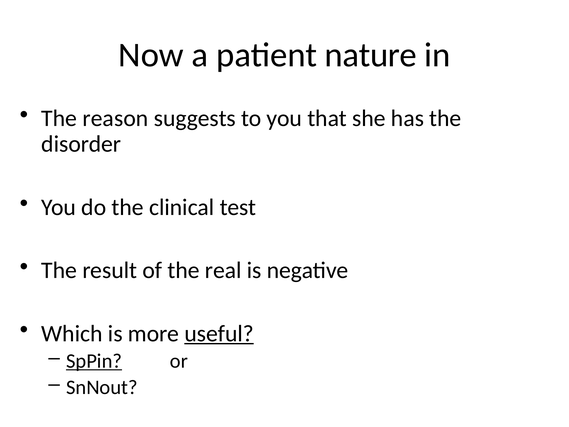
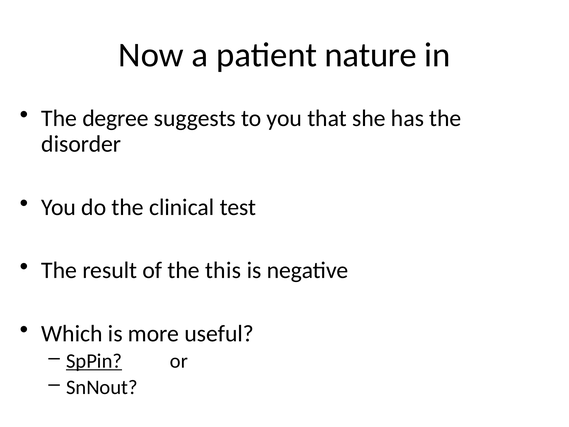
reason: reason -> degree (116, 118)
real: real -> this (223, 270)
useful underline: present -> none (219, 333)
